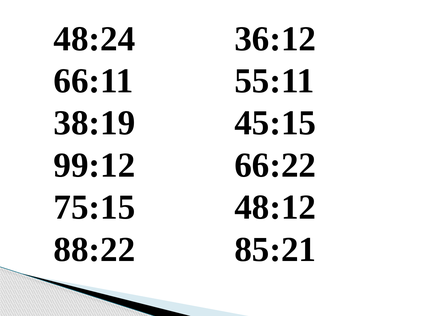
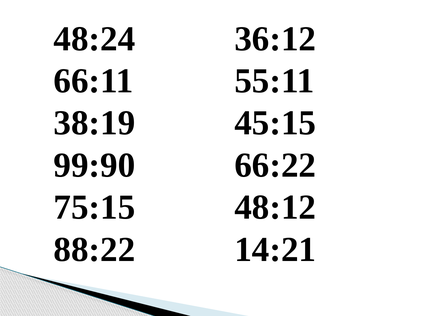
99:12: 99:12 -> 99:90 (94, 165)
85:21: 85:21 -> 14:21 (275, 249)
